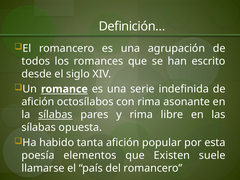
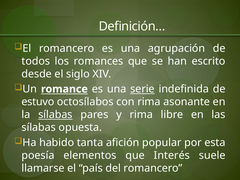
serie underline: none -> present (142, 89)
afición: afición -> estuvo (38, 102)
Existen: Existen -> Interés (172, 155)
